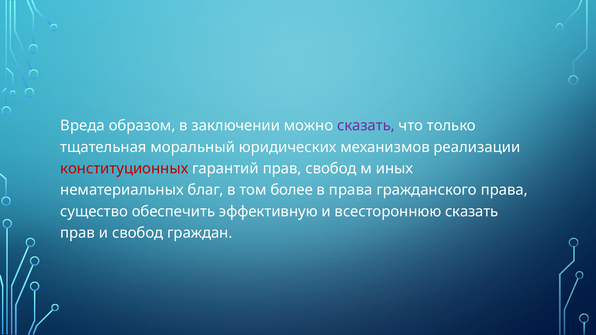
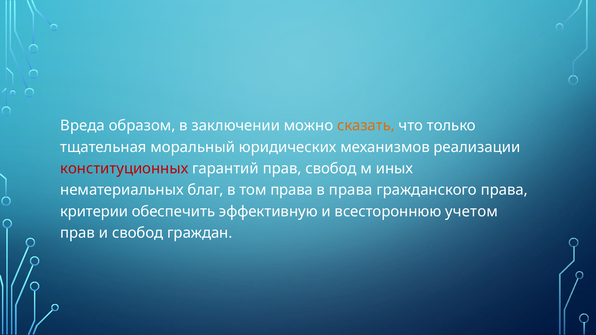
сказать colour: purple -> orange (366, 126)
том более: более -> права (292, 190)
существо: существо -> критерии (94, 212)
всестороннюю сказать: сказать -> учетом (472, 212)
